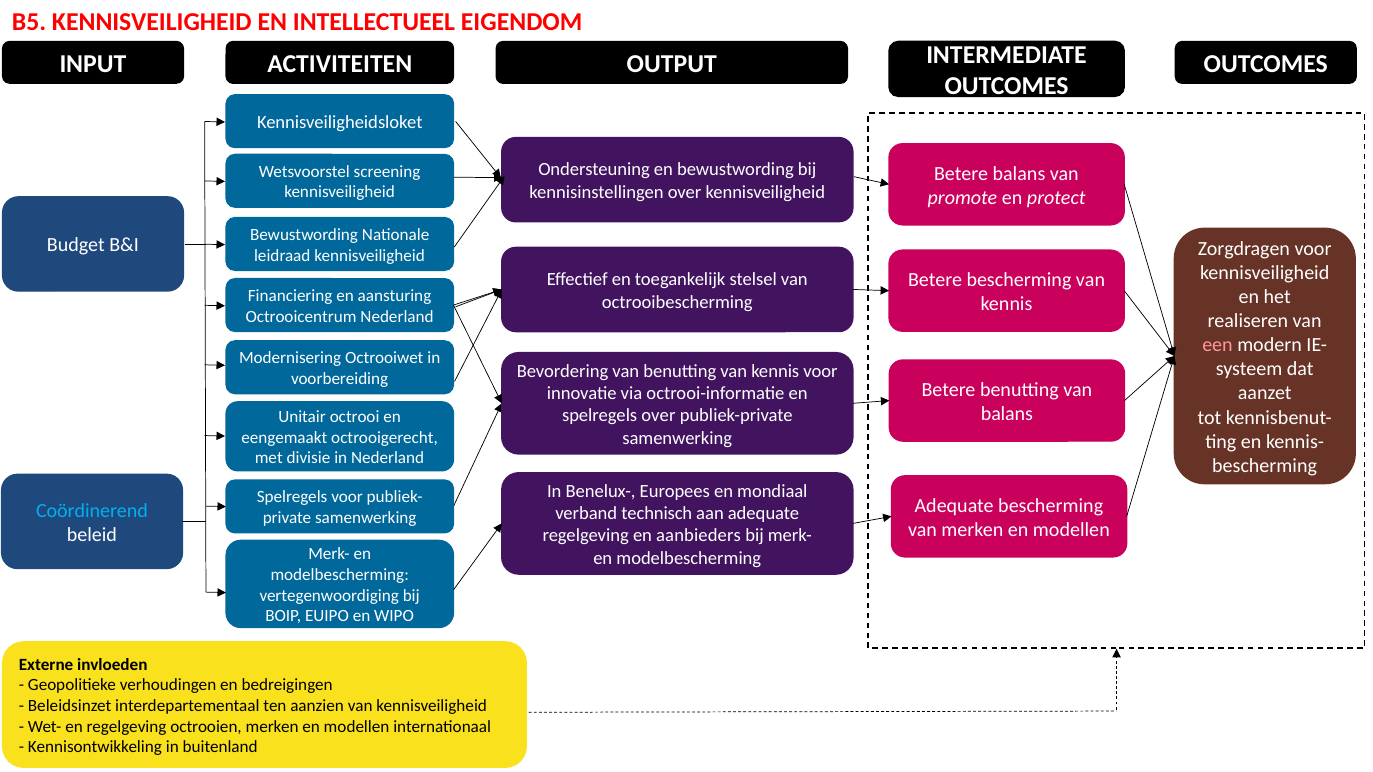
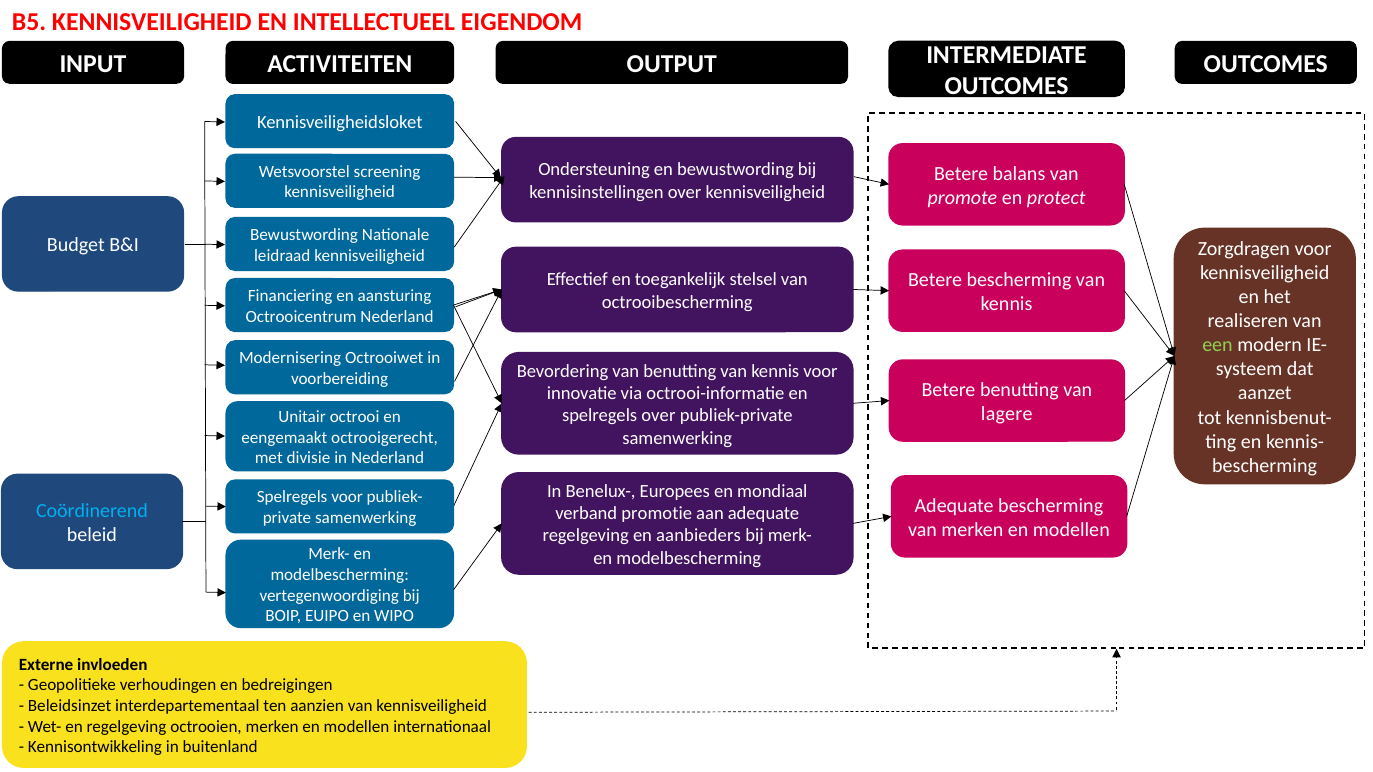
een colour: pink -> light green (1217, 345)
balans: balans -> lagere (1007, 414)
technisch: technisch -> promotie (657, 514)
